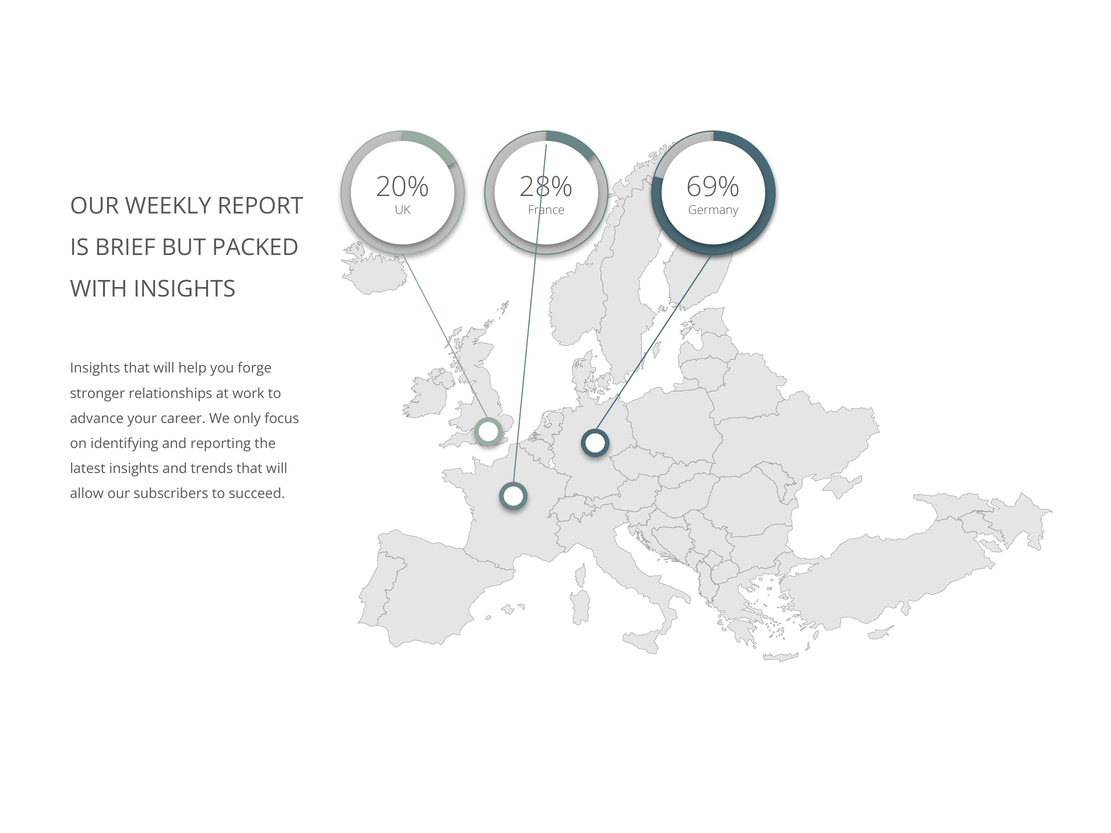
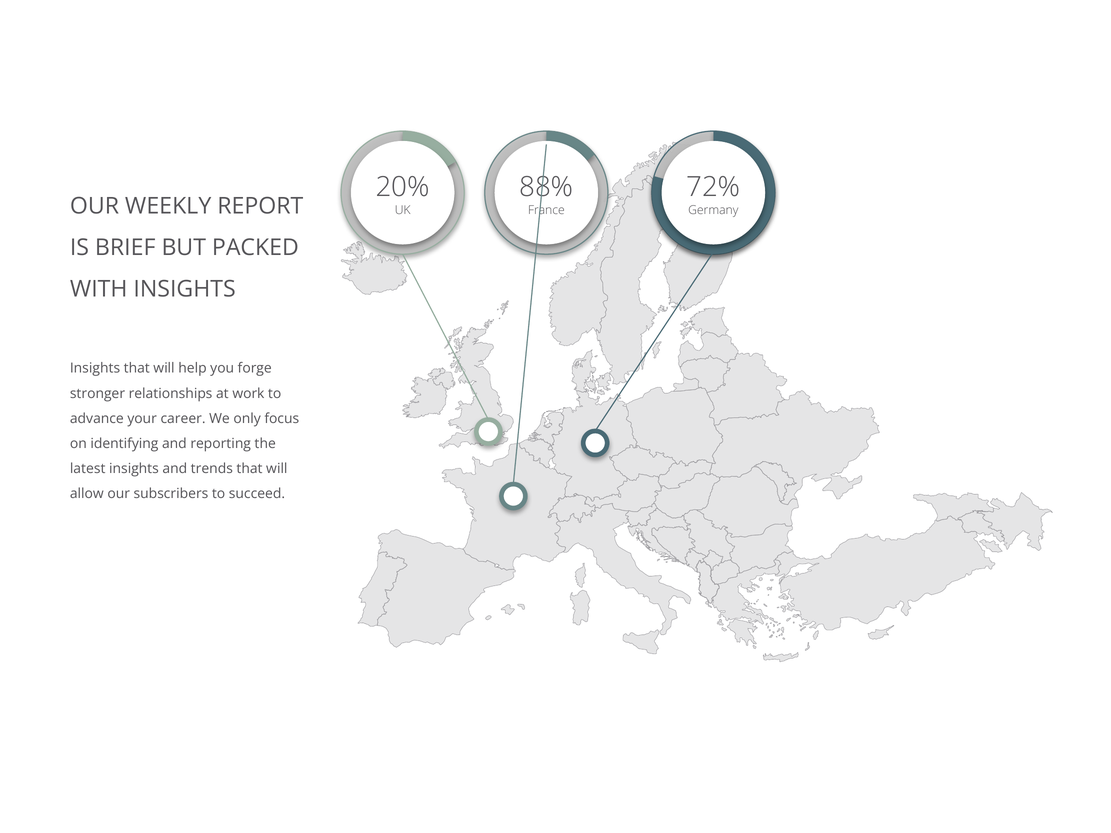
28%: 28% -> 88% (546, 187)
69%: 69% -> 72% (713, 187)
